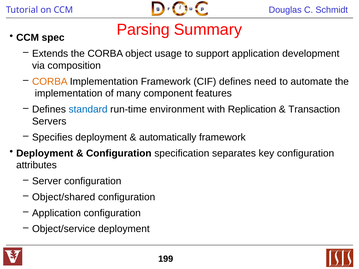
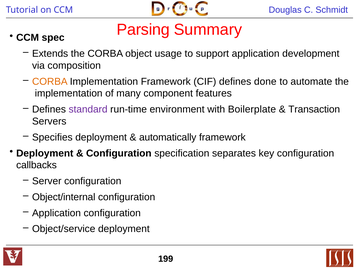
need: need -> done (265, 82)
standard colour: blue -> purple (88, 109)
Replication: Replication -> Boilerplate (252, 109)
attributes: attributes -> callbacks (37, 165)
Object/shared: Object/shared -> Object/internal (64, 197)
